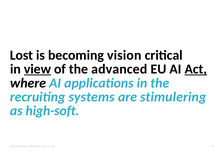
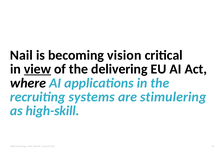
Lost: Lost -> Nail (21, 55)
advanced: advanced -> delivering (119, 69)
Act underline: present -> none (196, 69)
high-soft: high-soft -> high-skill (52, 111)
